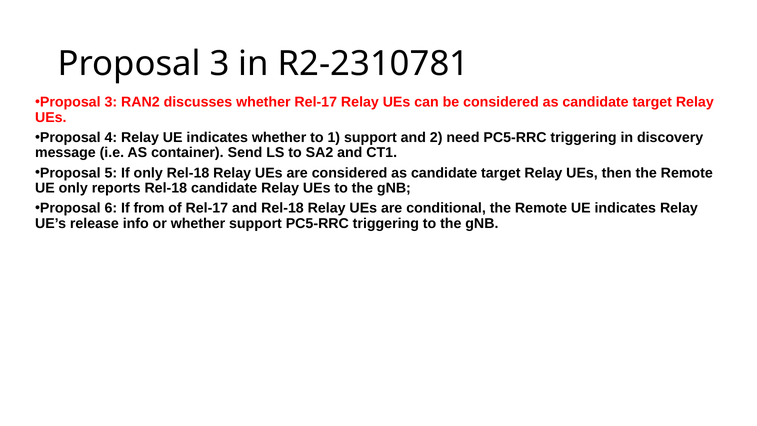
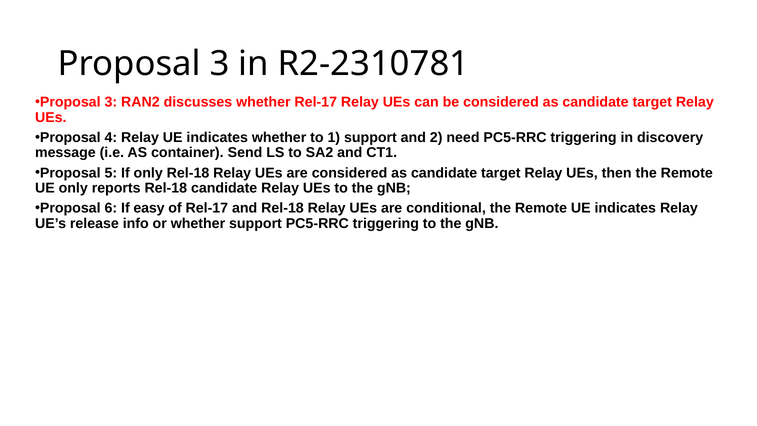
from: from -> easy (149, 208)
